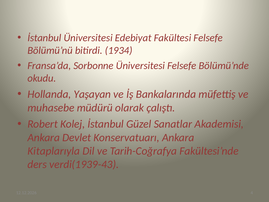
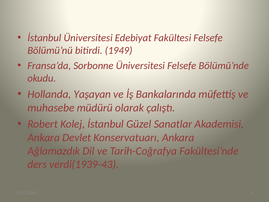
1934: 1934 -> 1949 (119, 50)
Kitaplarıyla: Kitaplarıyla -> Ağlamazdık (54, 151)
